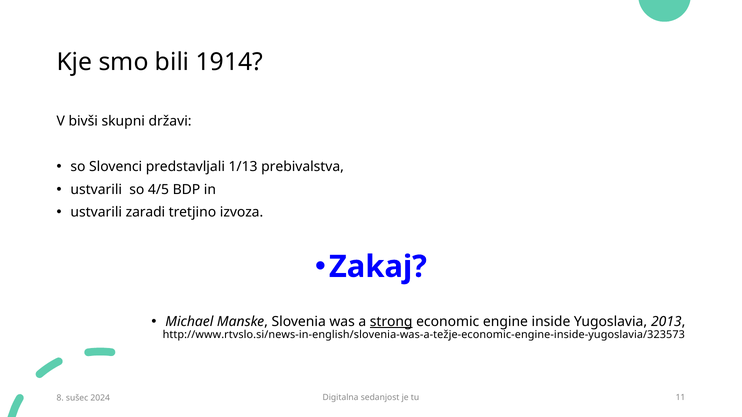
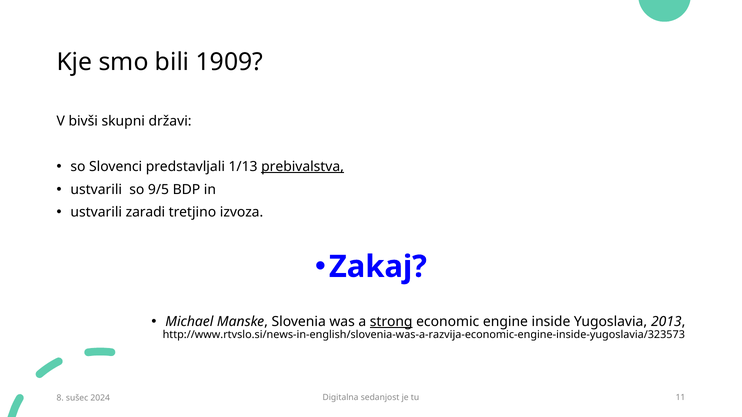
1914: 1914 -> 1909 (229, 62)
prebivalstva underline: none -> present (303, 167)
4/5: 4/5 -> 9/5 (158, 190)
http://www.rtvslo.si/news-in-english/slovenia-was-a-težje-economic-engine-inside-yugoslavia/323573: http://www.rtvslo.si/news-in-english/slovenia-was-a-težje-economic-engine-inside-yugoslavia/323573 -> http://www.rtvslo.si/news-in-english/slovenia-was-a-razvija-economic-engine-inside-yugoslavia/323573 (424, 335)
